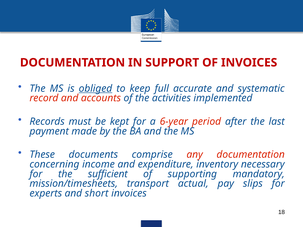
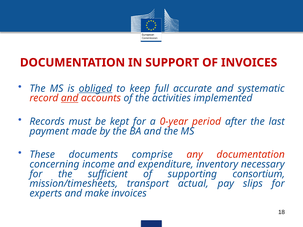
and underline: none -> present (70, 98)
6-year: 6-year -> 0-year (174, 122)
mandatory: mandatory -> consortium (259, 174)
short: short -> make (97, 194)
